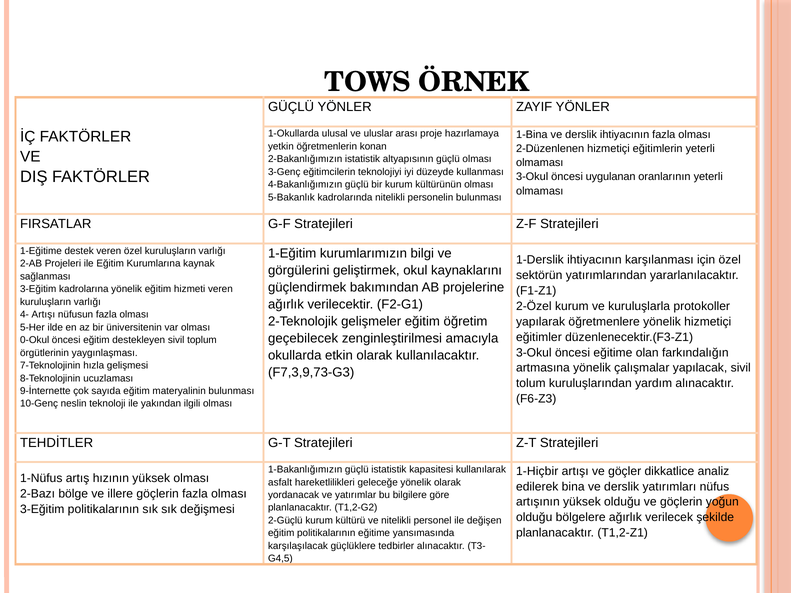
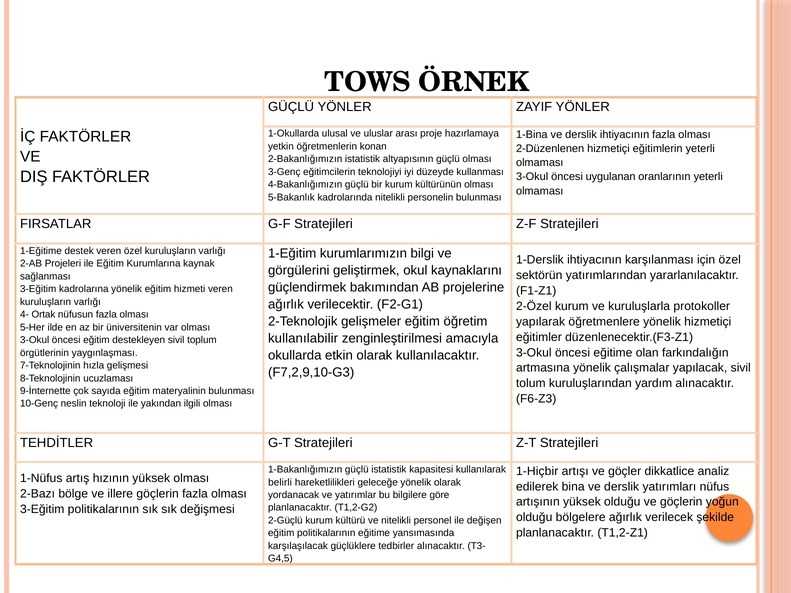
4- Artışı: Artışı -> Ortak (43, 315)
geçebilecek: geçebilecek -> kullanılabilir (303, 338)
0-Okul: 0-Okul -> 3-Okul (35, 340)
F7,3,9,73-G3: F7,3,9,73-G3 -> F7,2,9,10-G3 (311, 372)
asfalt: asfalt -> belirli (280, 482)
